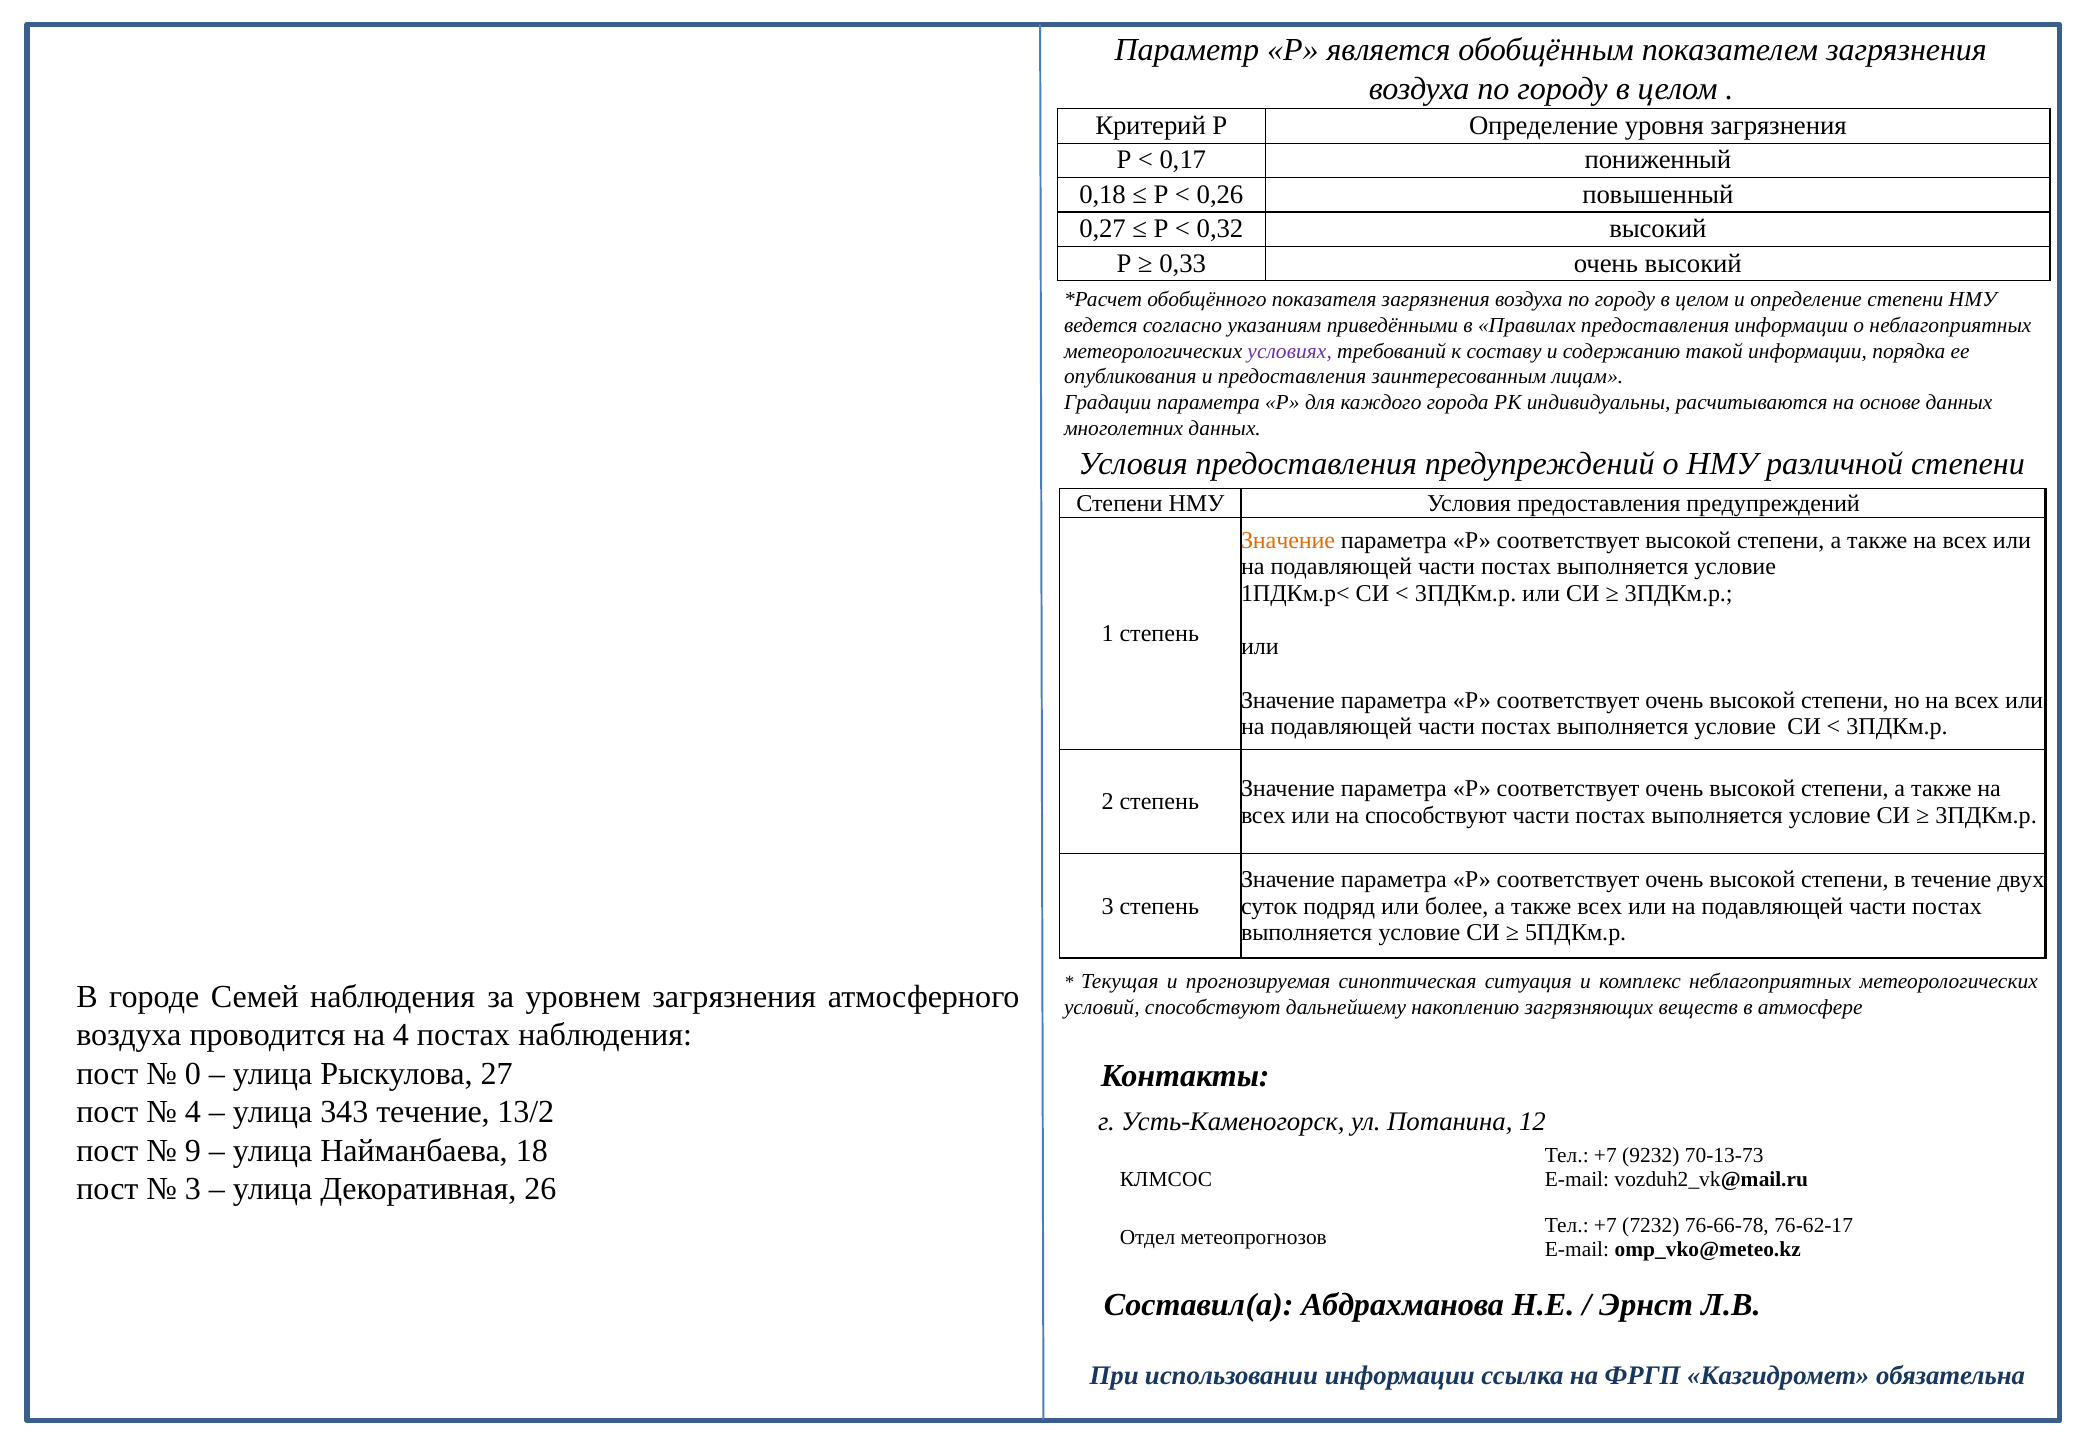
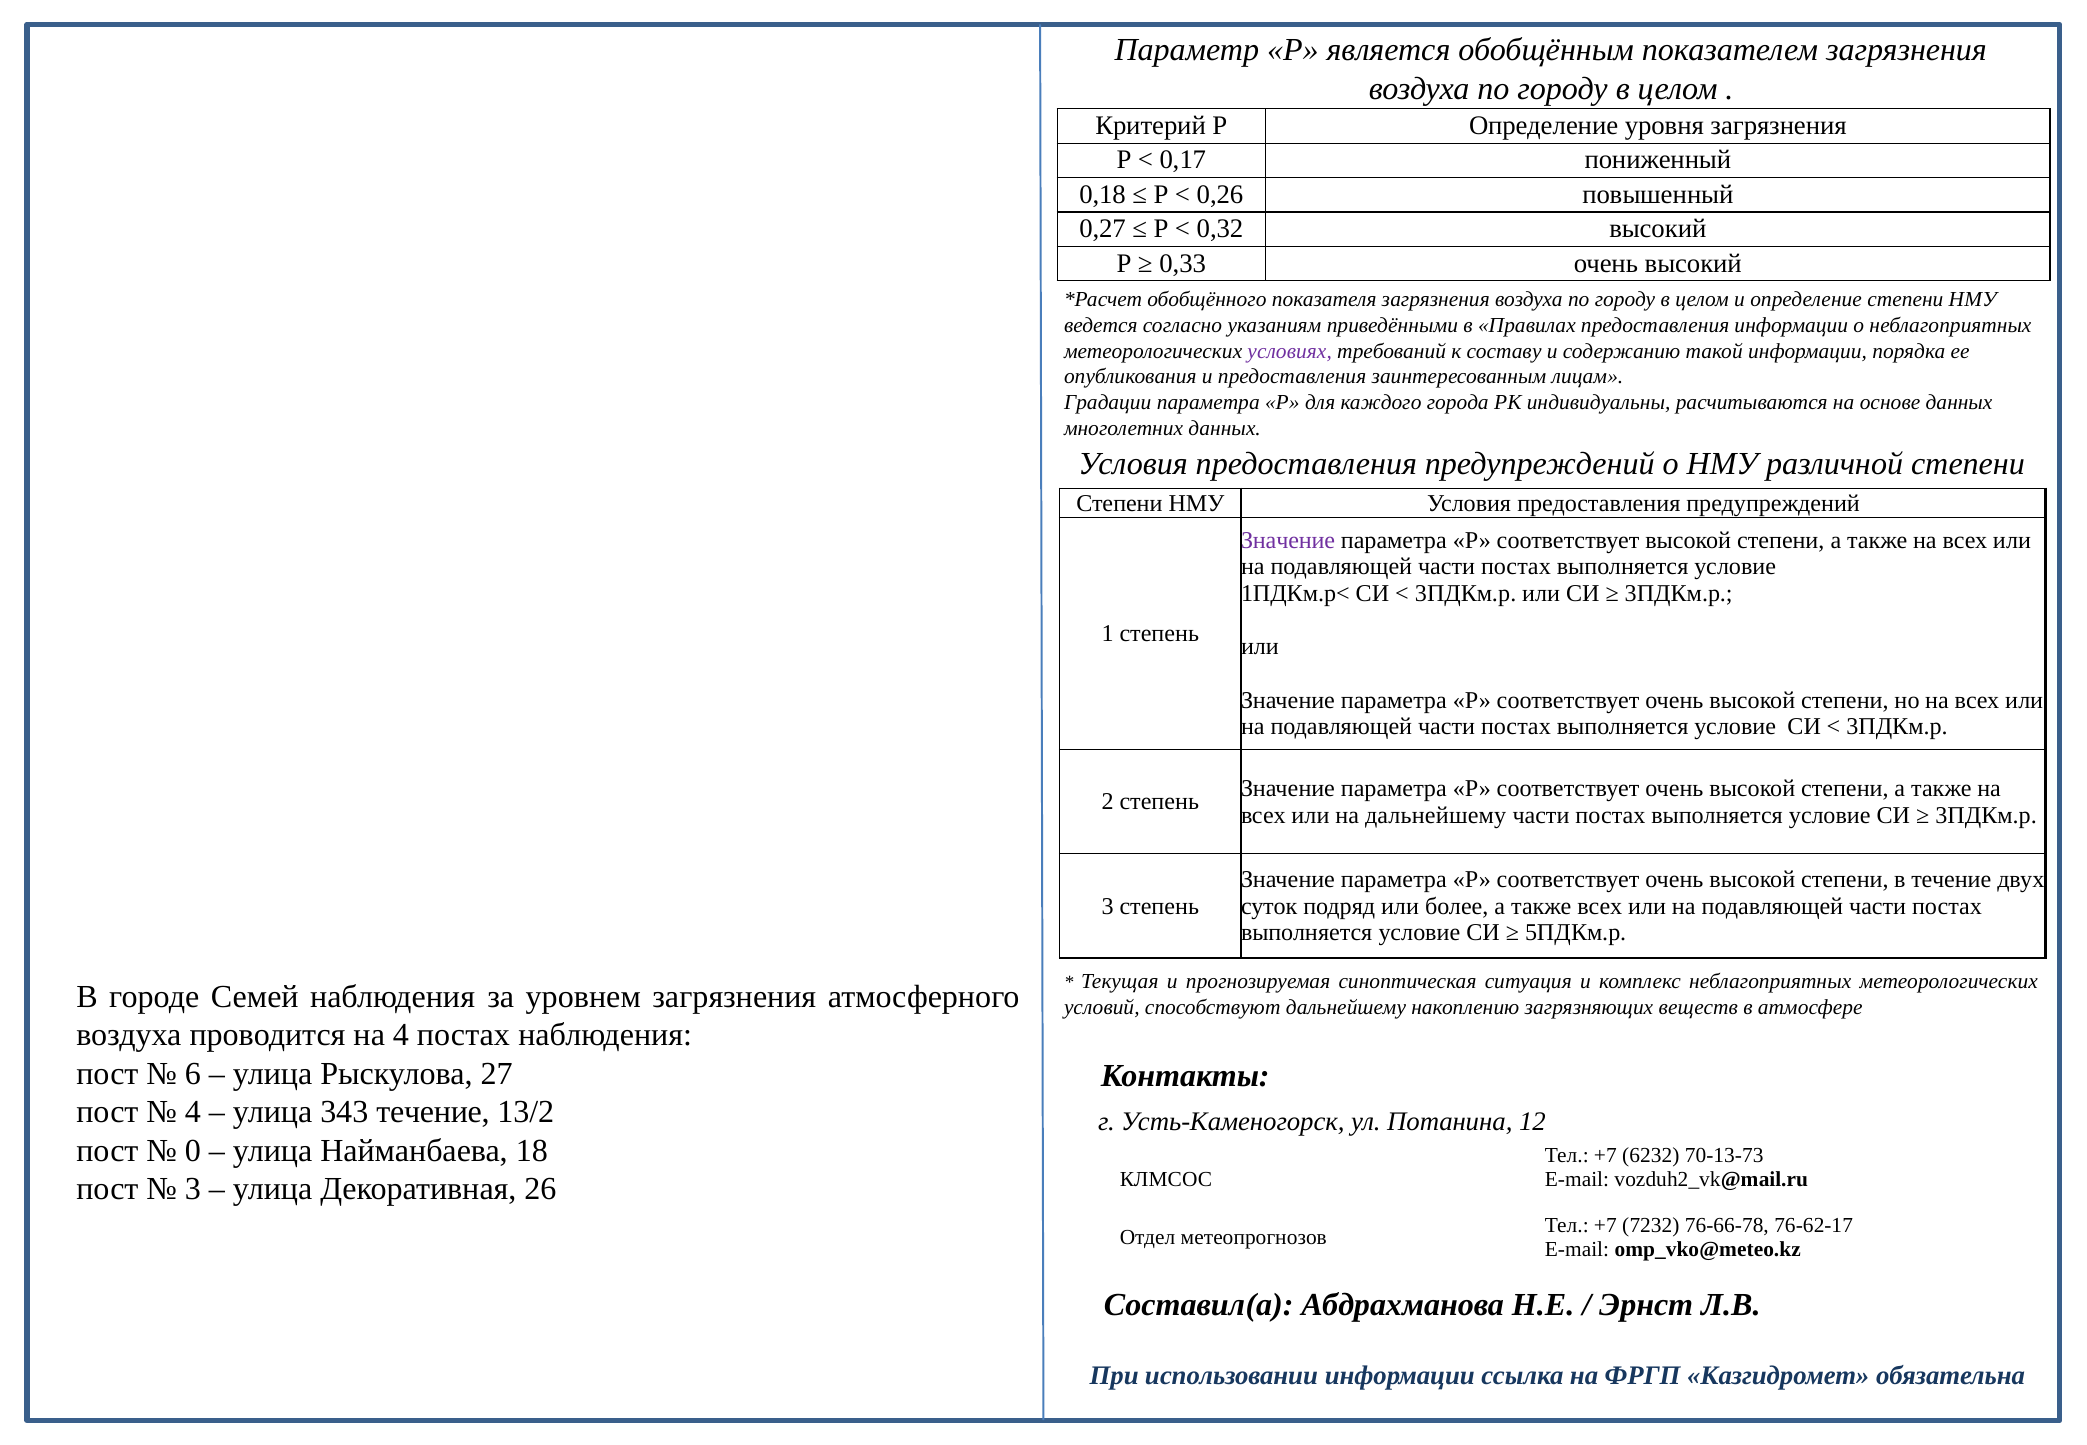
Значение colour: orange -> purple (1288, 540)
на способствуют: способствуют -> дальнейшему (1436, 815)
0: 0 -> 6 (193, 1073)
9: 9 -> 0 (193, 1151)
9232: 9232 -> 6232 (1651, 1155)
